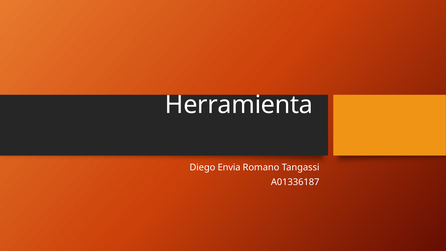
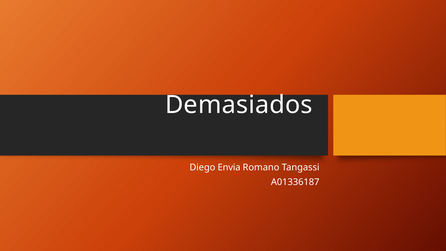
Herramienta: Herramienta -> Demasiados (239, 105)
